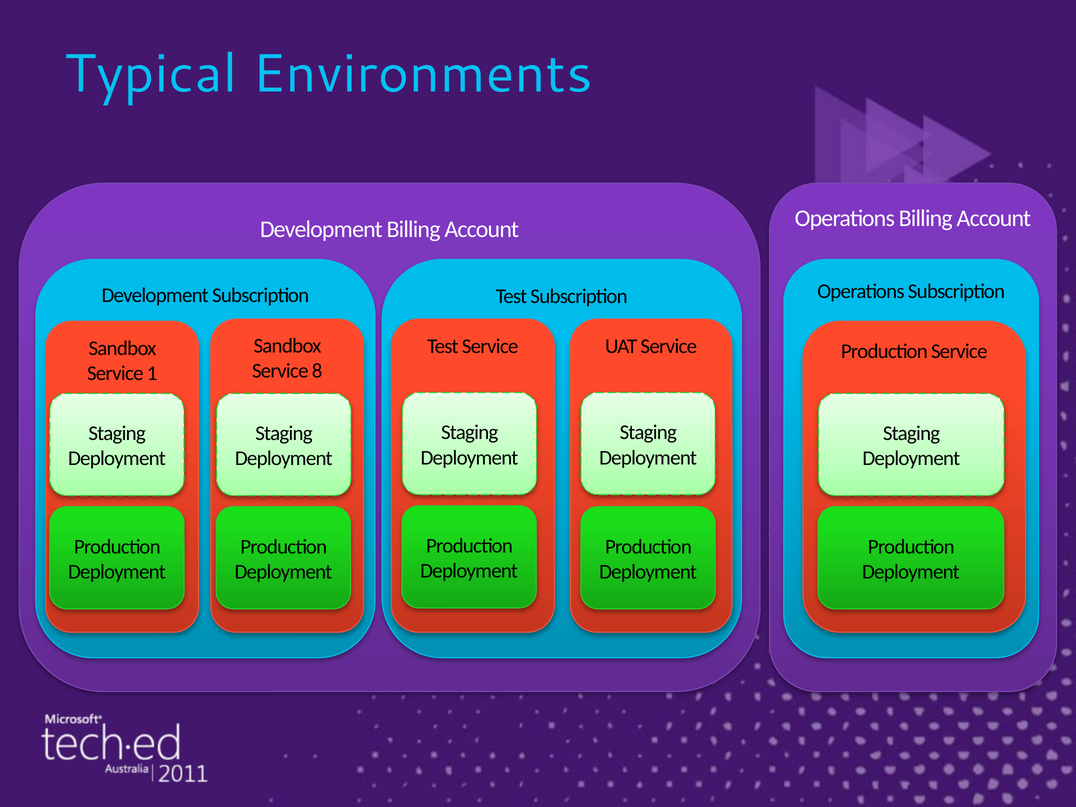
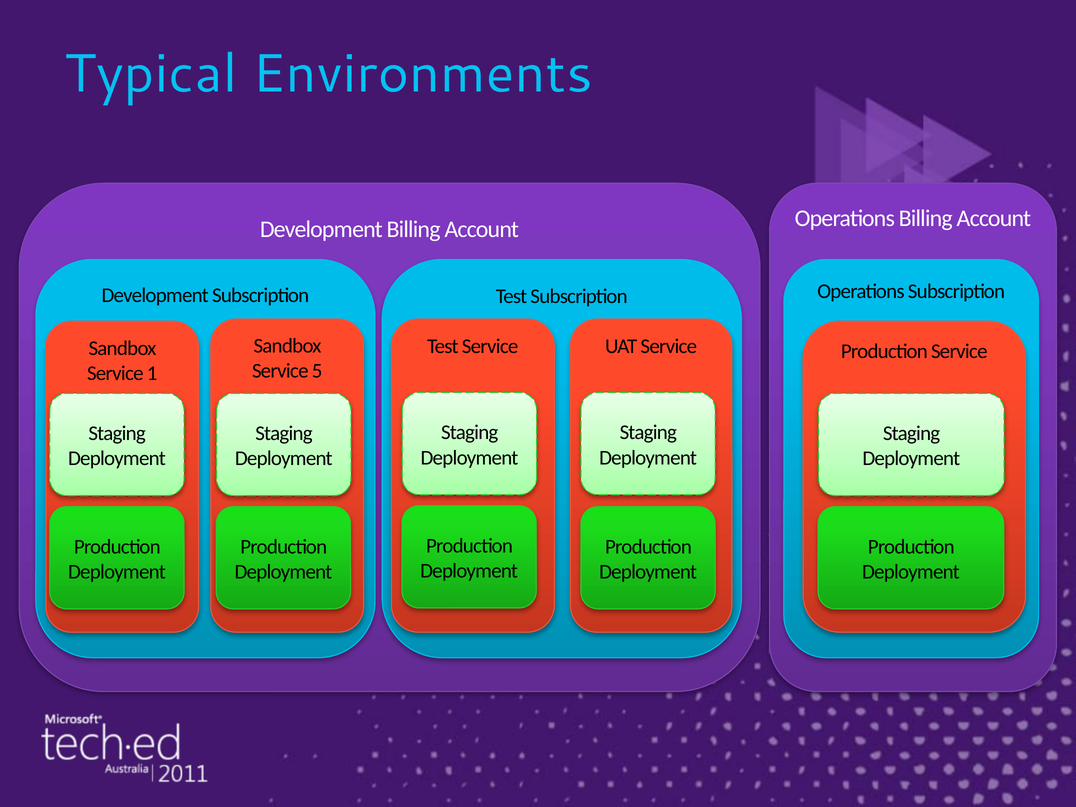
8: 8 -> 5 (317, 371)
